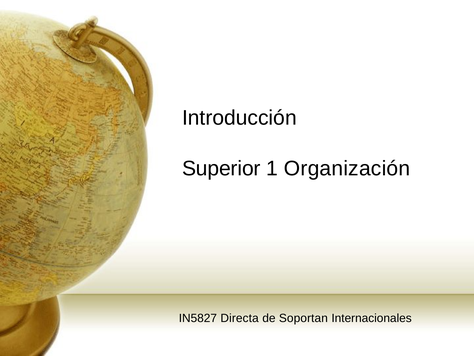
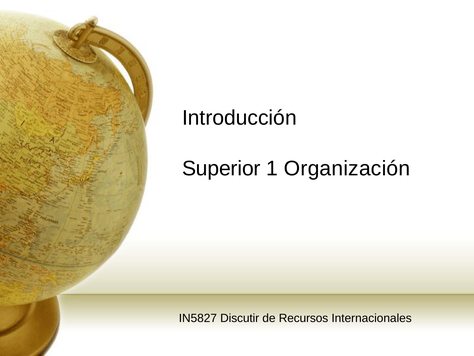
Directa: Directa -> Discutir (240, 318)
Soportan: Soportan -> Recursos (304, 318)
